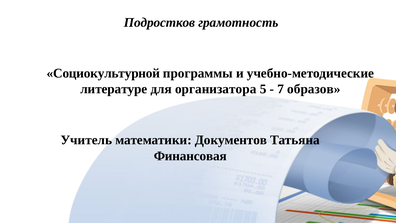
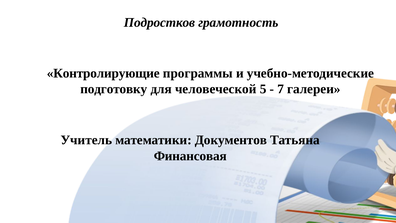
Социокультурной: Социокультурной -> Контролирующие (103, 73)
литературе: литературе -> подготовку (114, 89)
организатора: организатора -> человеческой (216, 89)
образов: образов -> галереи (314, 89)
